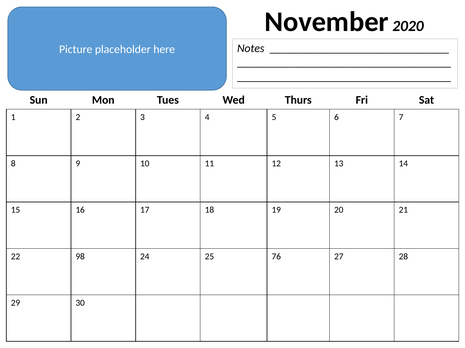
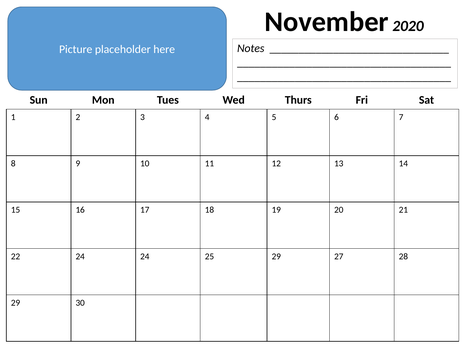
22 98: 98 -> 24 (80, 257)
25 76: 76 -> 29 (276, 257)
